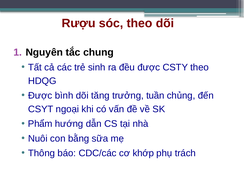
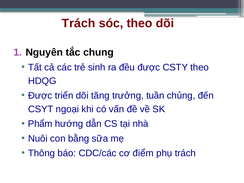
Rượu: Rượu -> Trách (79, 23)
bình: bình -> triển (64, 96)
khớp: khớp -> điểm (143, 153)
